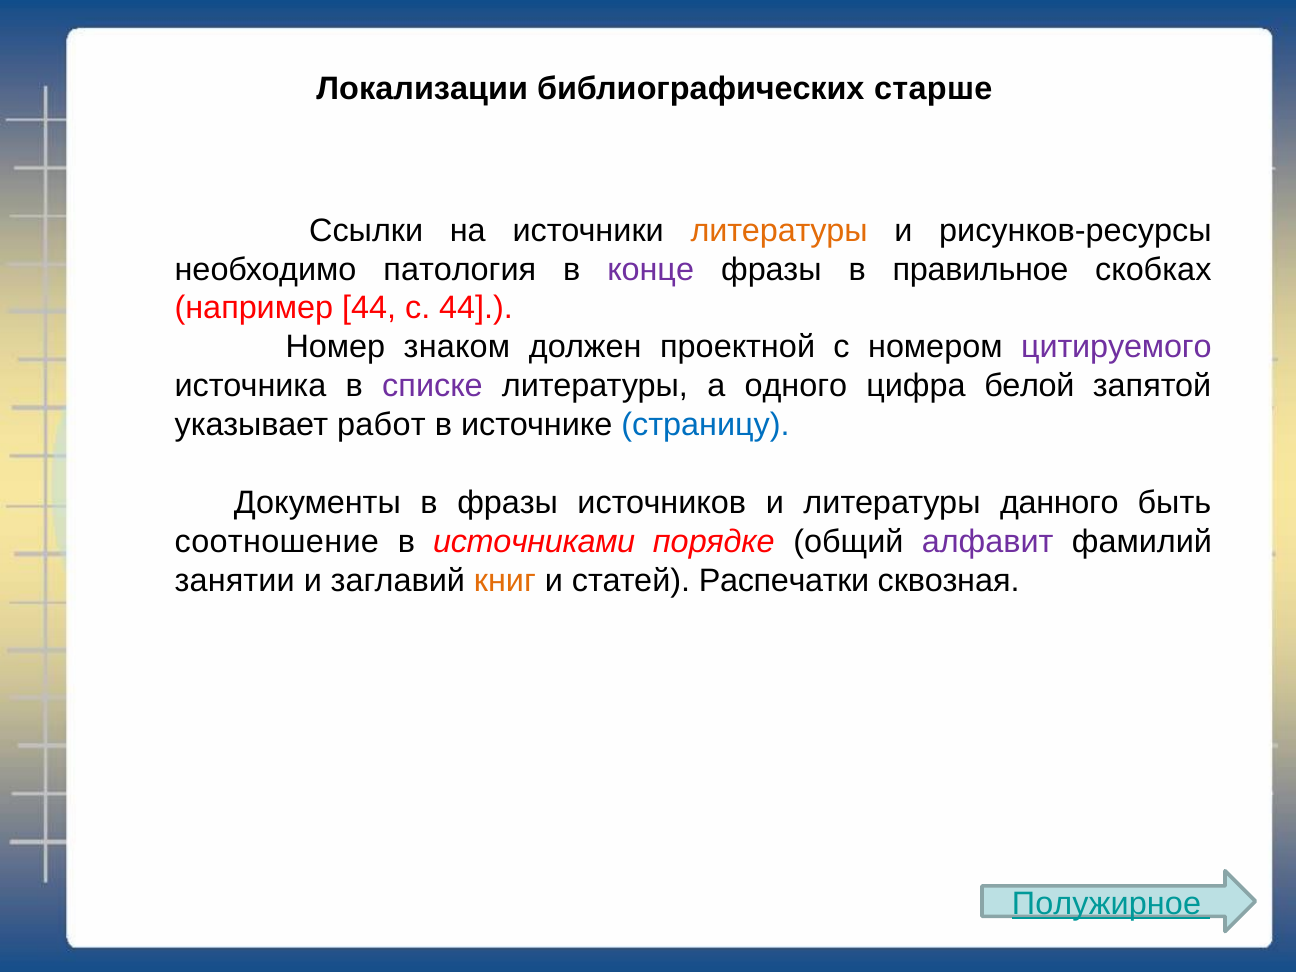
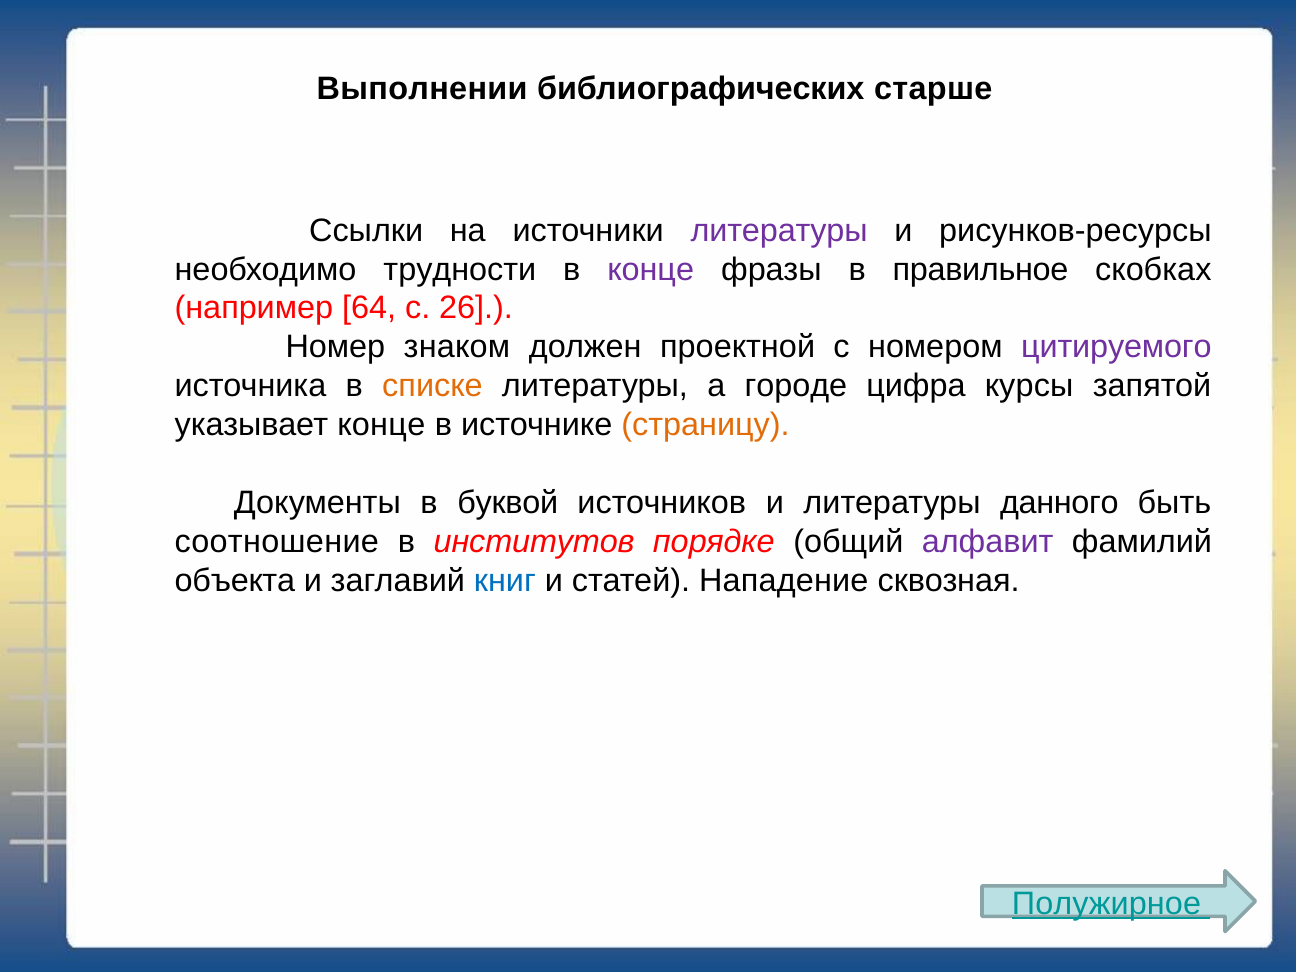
Локализации: Локализации -> Выполнении (422, 89)
литературы colour: orange -> purple (779, 231)
патология: патология -> трудности (460, 269)
например 44: 44 -> 64 (369, 308)
с 44: 44 -> 26 (476, 308)
списке colour: purple -> orange (432, 386)
одного: одного -> городе (796, 386)
белой: белой -> курсы (1029, 386)
указывает работ: работ -> конце (381, 425)
страницу colour: blue -> orange (705, 425)
в фразы: фразы -> буквой (508, 503)
источниками: источниками -> институтов (534, 542)
занятии: занятии -> объекта (235, 580)
книг colour: orange -> blue (505, 580)
Распечатки: Распечатки -> Нападение (784, 580)
